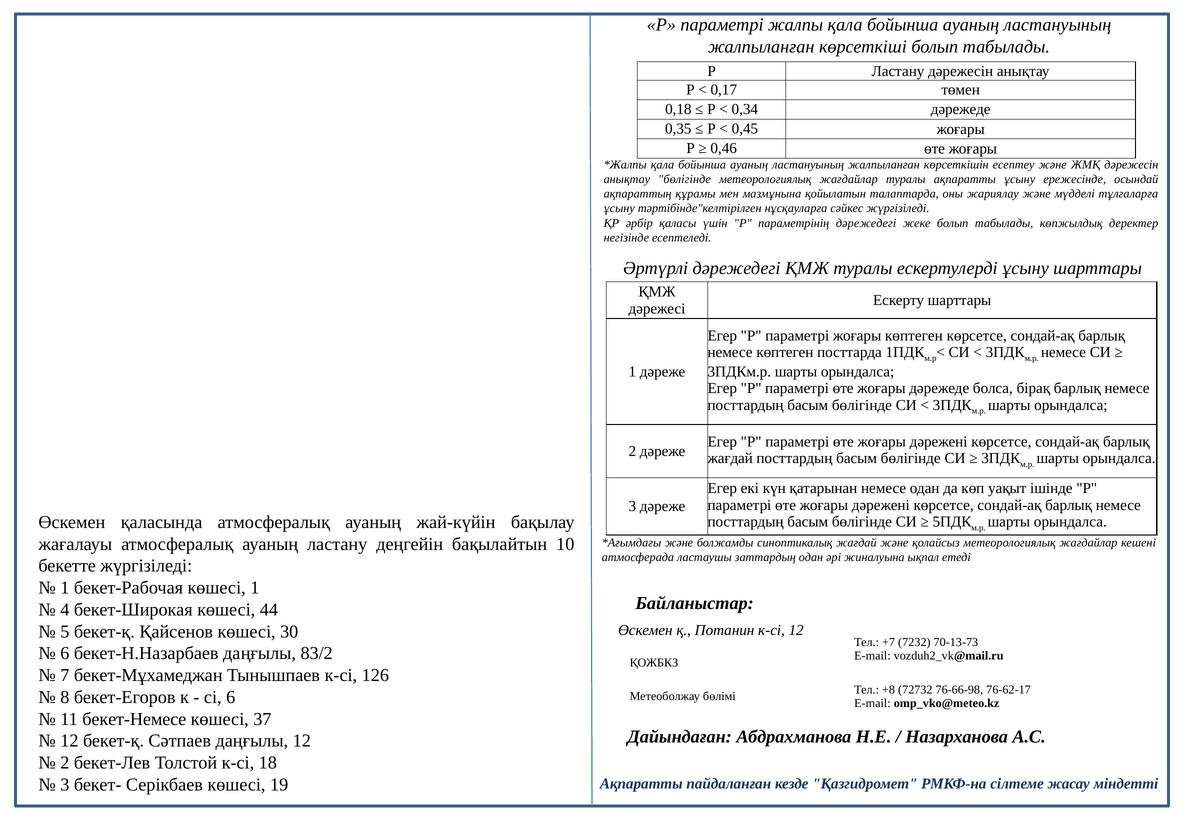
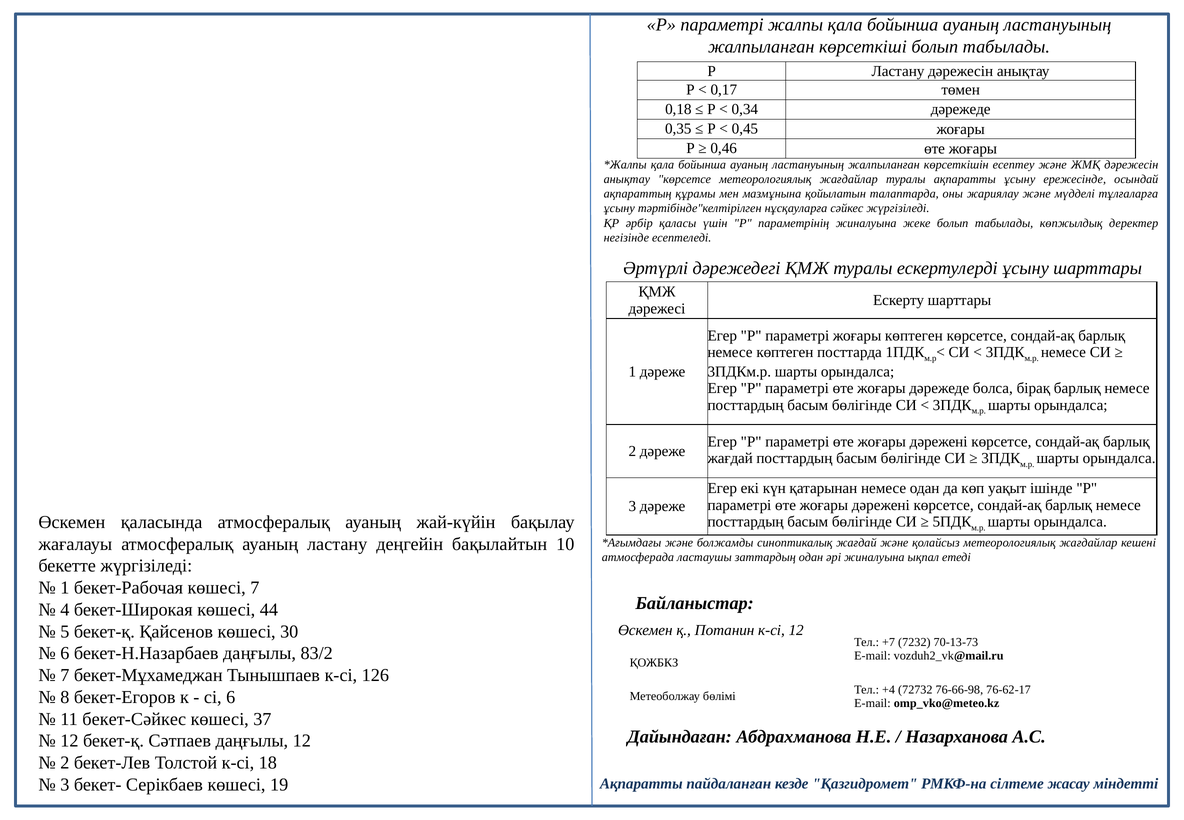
анықтау бөлігінде: бөлігінде -> көрсетсе (685, 179)
параметрінің дәрежедегі: дәрежедегі -> жиналуына (866, 223)
көшесі 1: 1 -> 7 (255, 588)
+8: +8 -> +4 (889, 689)
бекет-Немесе: бекет-Немесе -> бекет-Сәйкес (134, 719)
